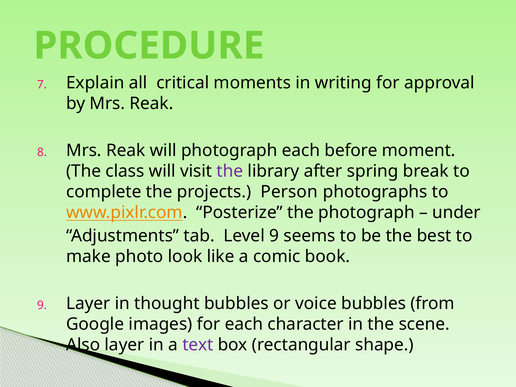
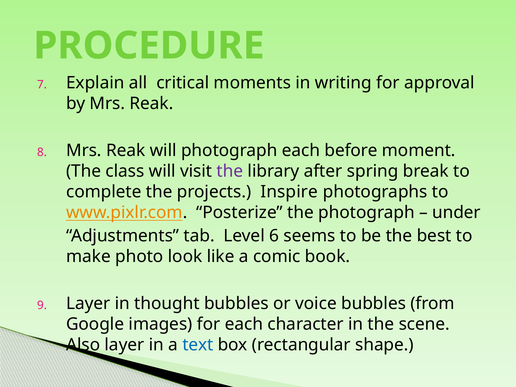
Person: Person -> Inspire (289, 192)
Level 9: 9 -> 6 (274, 236)
text colour: purple -> blue (198, 345)
